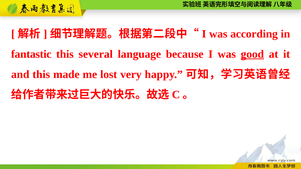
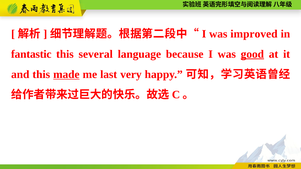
according: according -> improved (254, 34)
made underline: none -> present (66, 75)
lost: lost -> last (109, 75)
